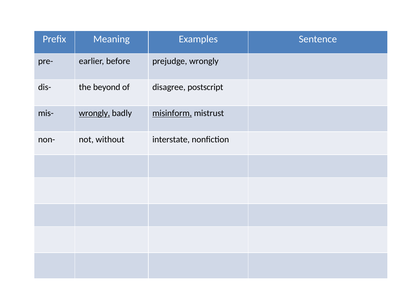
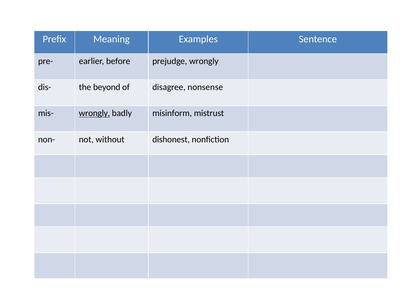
postscript: postscript -> nonsense (205, 87)
misinform underline: present -> none (172, 113)
interstate: interstate -> dishonest (171, 139)
